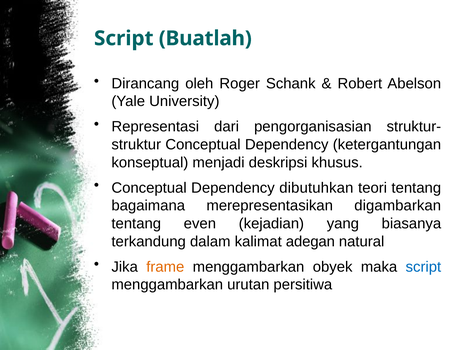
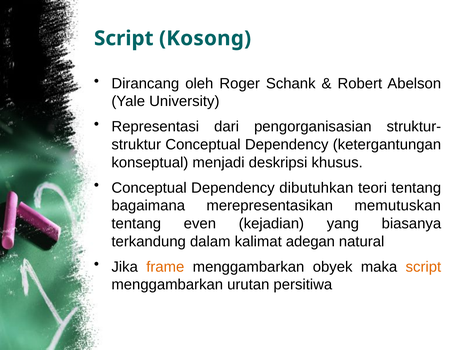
Buatlah: Buatlah -> Kosong (205, 38)
digambarkan: digambarkan -> memutuskan (398, 205)
script colour: blue -> orange (423, 266)
